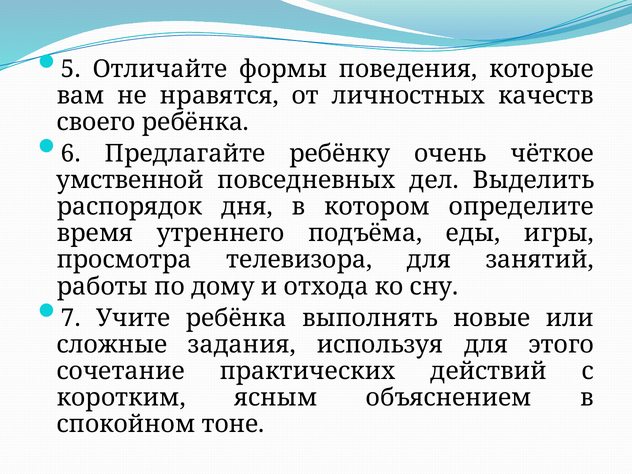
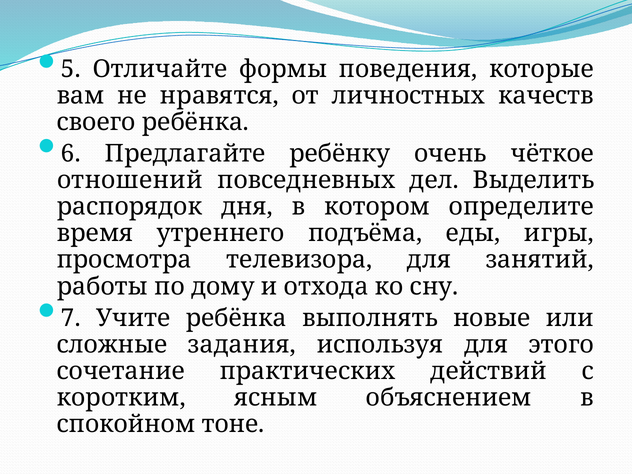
умственной: умственной -> отношений (130, 180)
